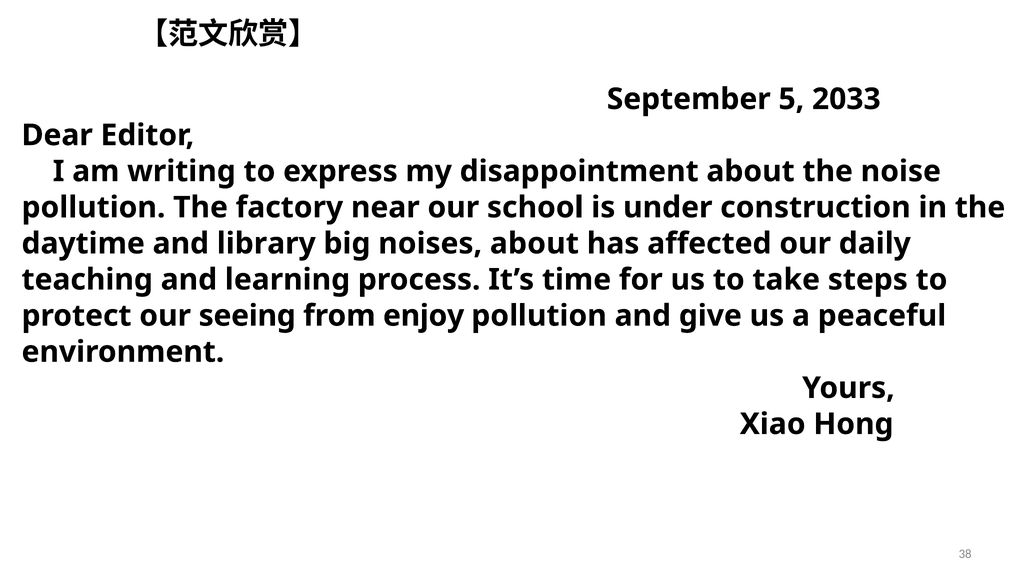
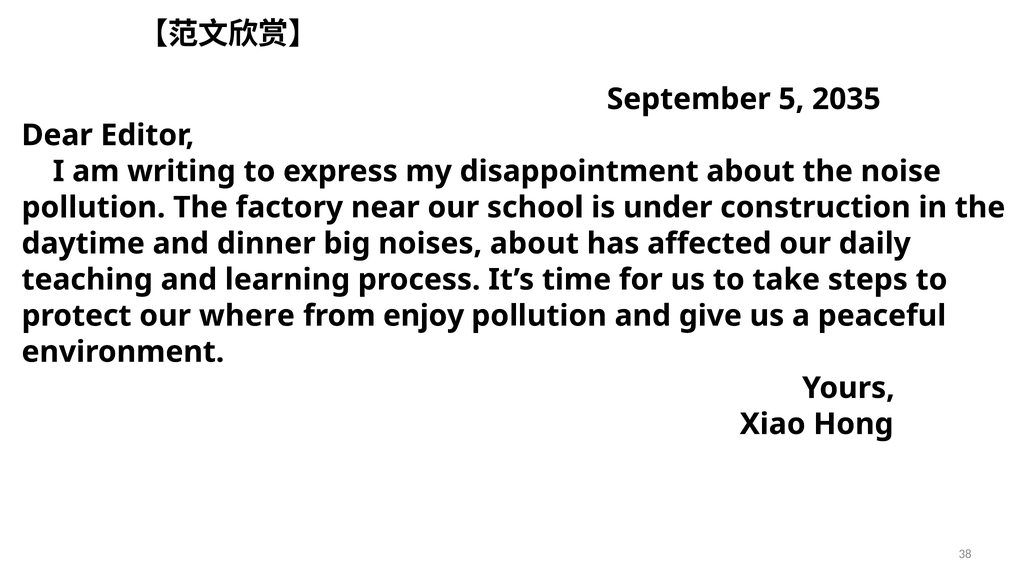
2033: 2033 -> 2035 (846, 99)
library: library -> dinner (266, 244)
seeing: seeing -> where (247, 316)
